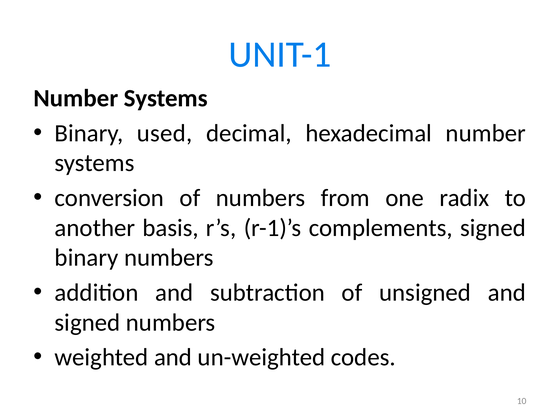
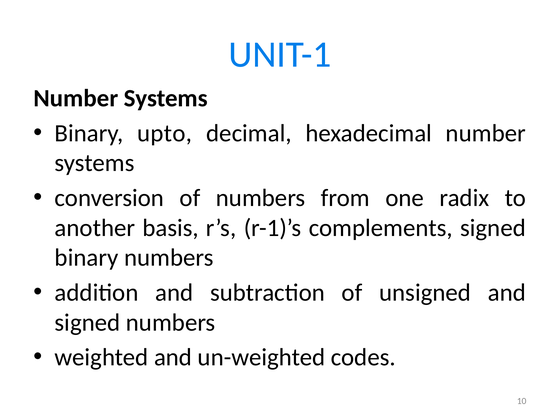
used: used -> upto (165, 133)
